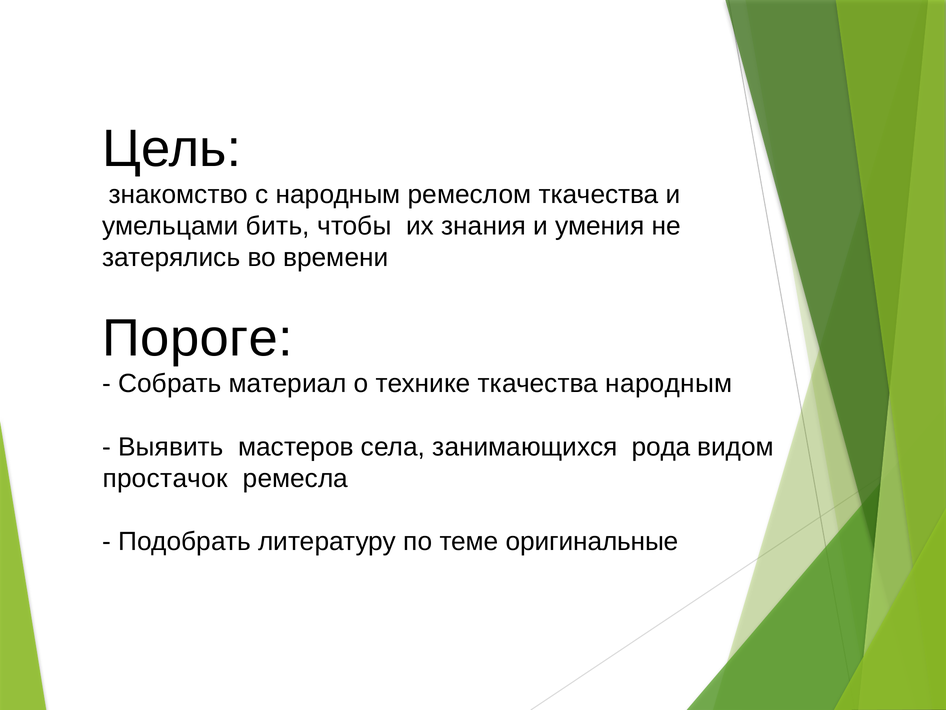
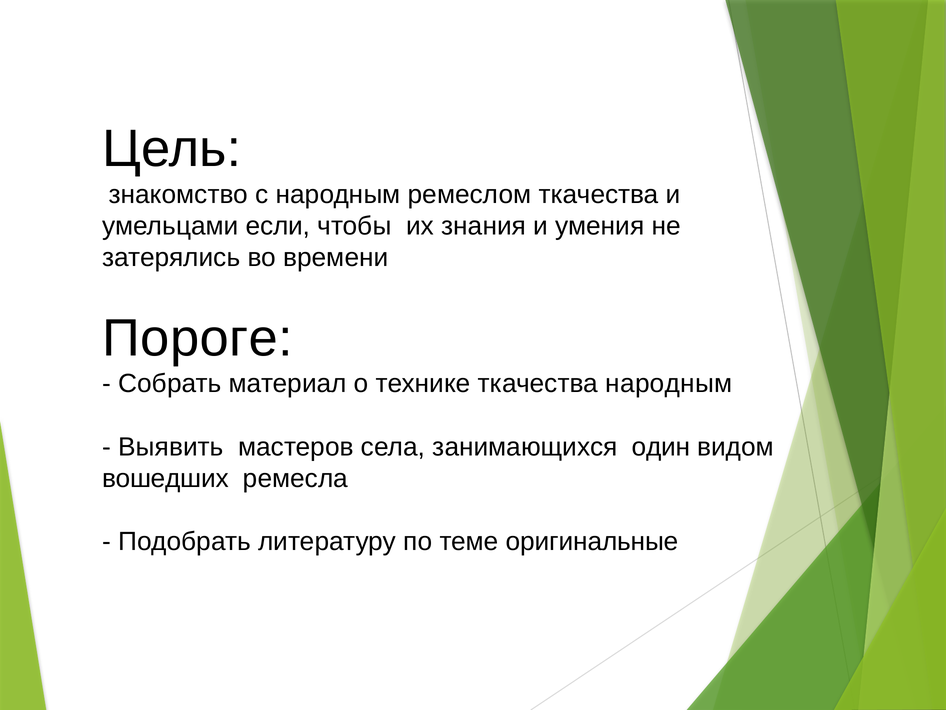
бить: бить -> если (278, 226)
рода: рода -> один (661, 447)
простачок: простачок -> вошедших (165, 478)
